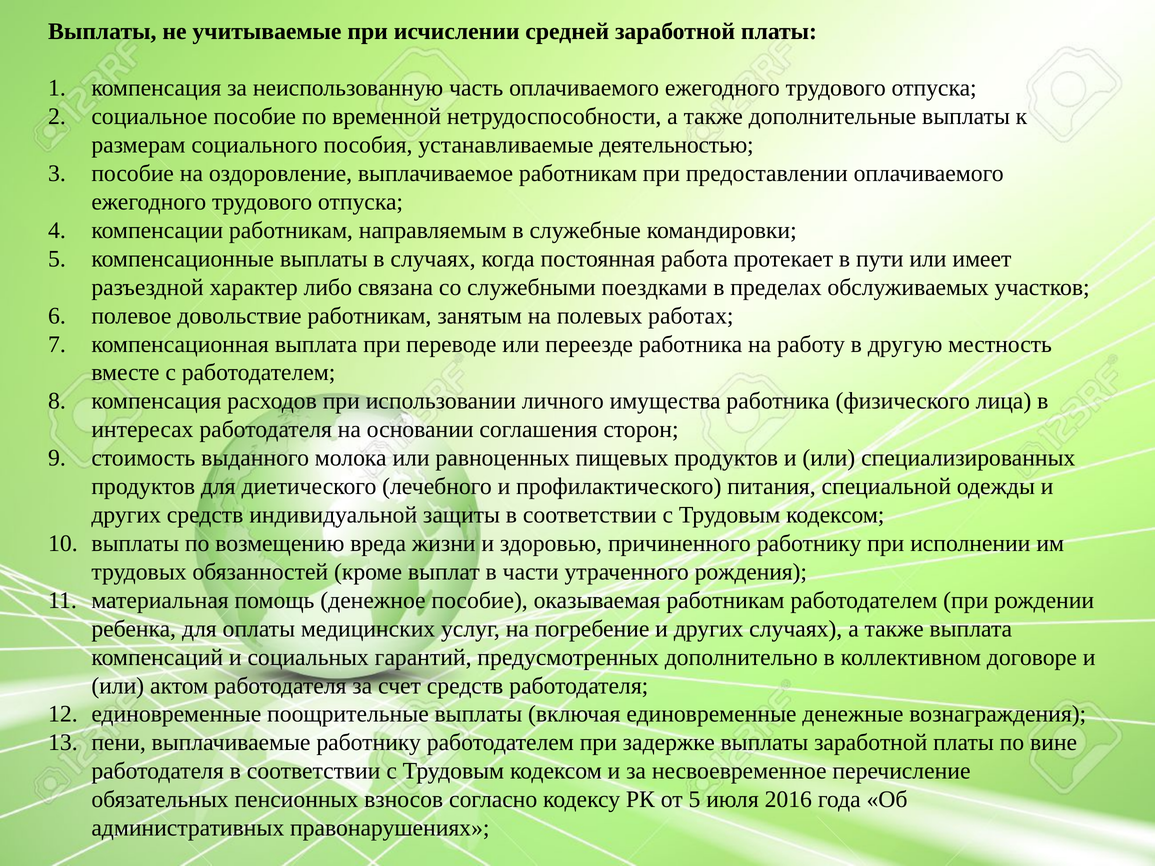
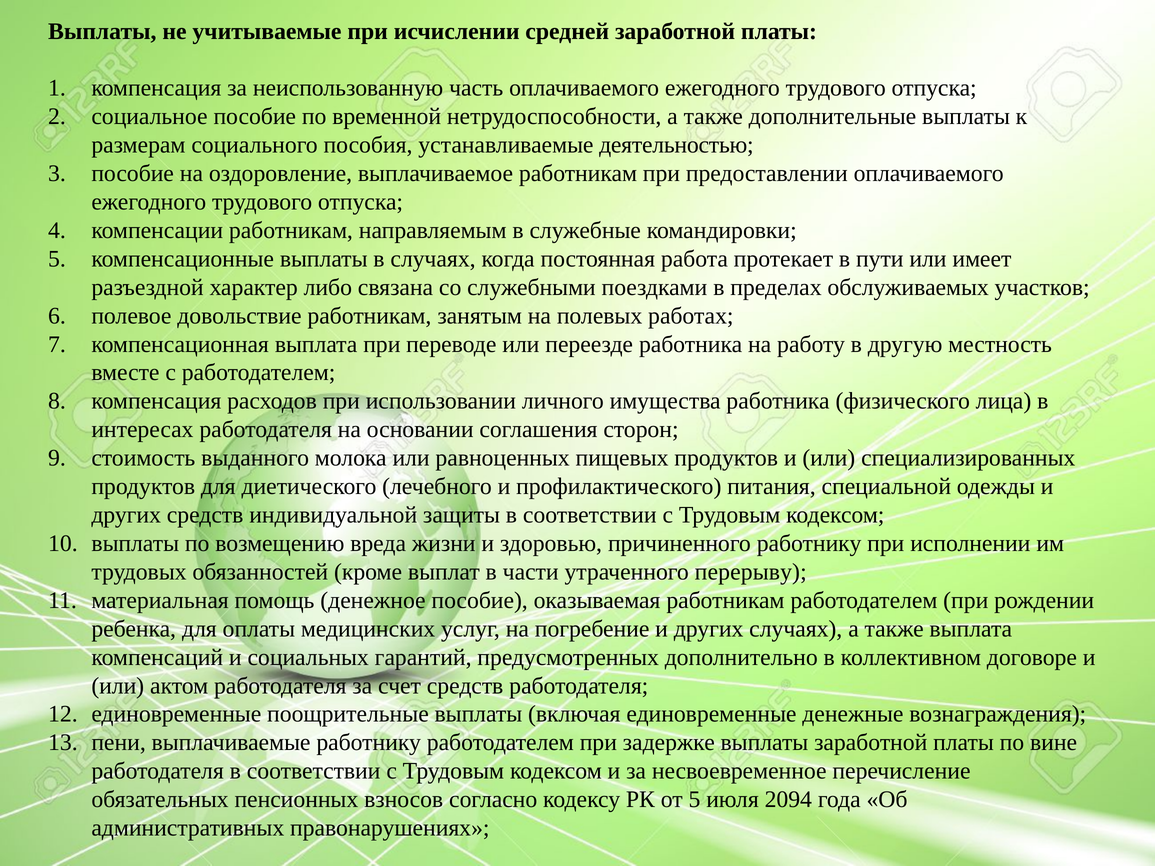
рождения: рождения -> перерыву (751, 572)
2016: 2016 -> 2094 (788, 800)
